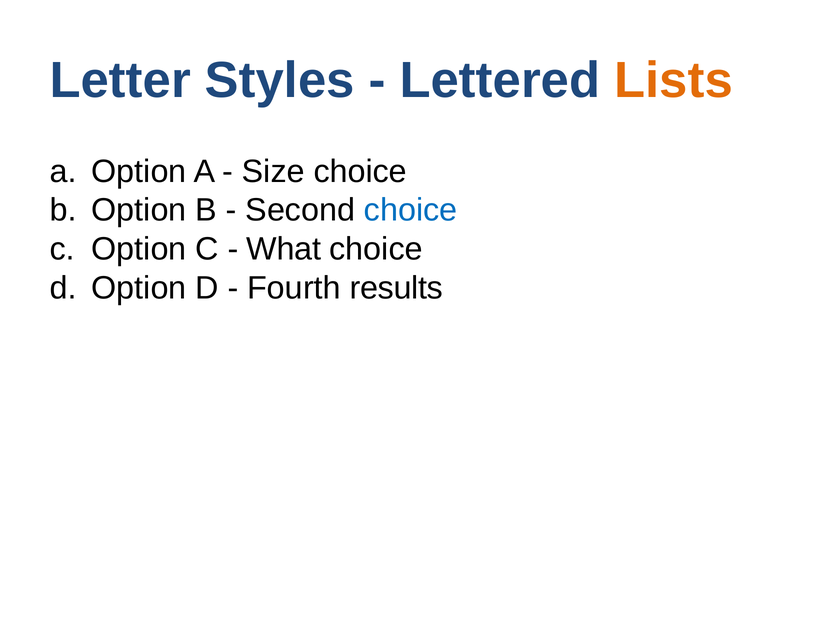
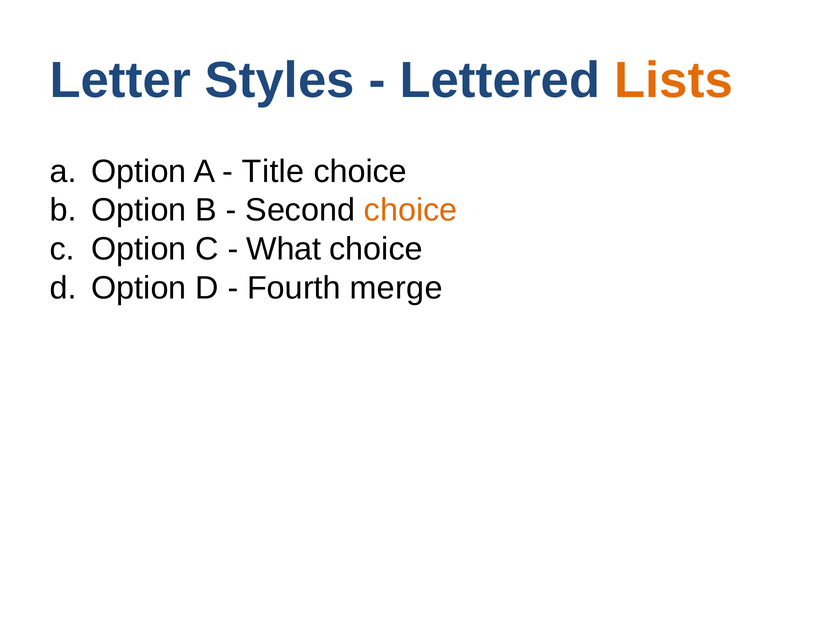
Size: Size -> Title (273, 171)
choice colour: blue -> orange (411, 210)
results: results -> merge (396, 288)
